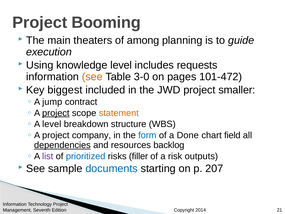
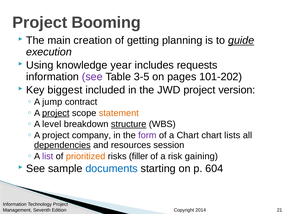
theaters: theaters -> creation (93, 40)
among: among -> getting (143, 40)
guide underline: none -> present (241, 40)
knowledge level: level -> year (121, 65)
see colour: orange -> purple (92, 77)
3-0: 3-0 -> 3-5 (142, 77)
101-472: 101-472 -> 101-202 (221, 77)
smaller: smaller -> version (237, 90)
structure underline: none -> present (129, 124)
form colour: blue -> purple (147, 135)
a Done: Done -> Chart (188, 135)
field: field -> lists (232, 135)
backlog: backlog -> session (169, 145)
prioritized colour: blue -> orange (86, 156)
outputs: outputs -> gaining (201, 156)
207: 207 -> 604 (214, 168)
